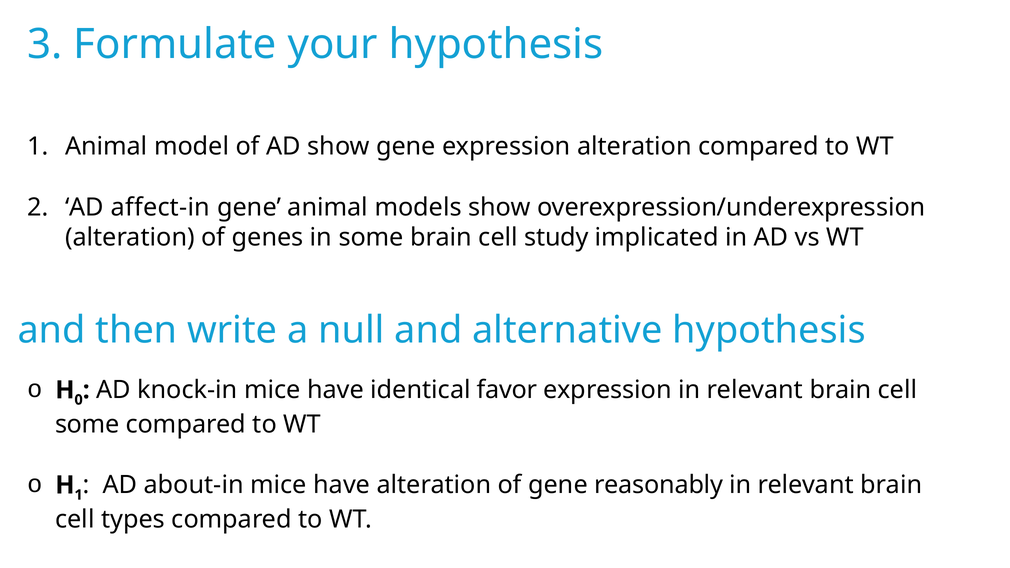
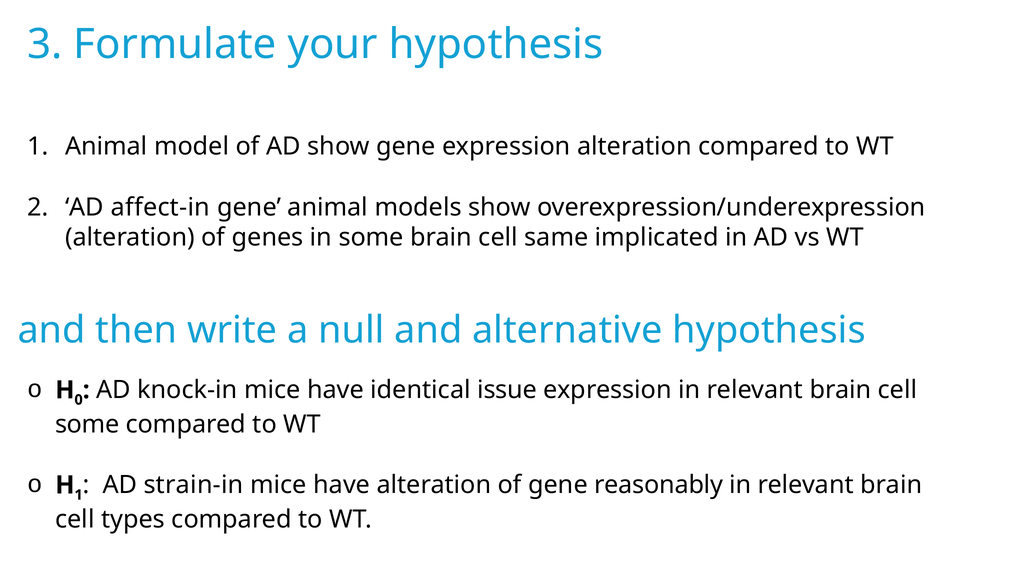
study: study -> same (556, 238)
favor: favor -> issue (507, 390)
about-in: about-in -> strain-in (194, 485)
